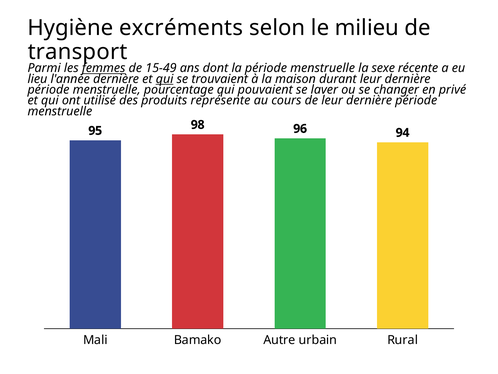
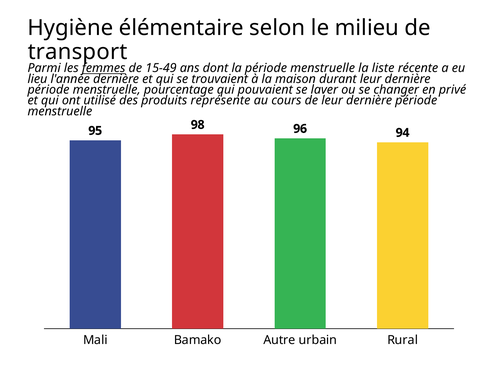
excréments: excréments -> élémentaire (181, 28)
sexe: sexe -> liste (383, 68)
qui underline: present -> none (165, 79)
